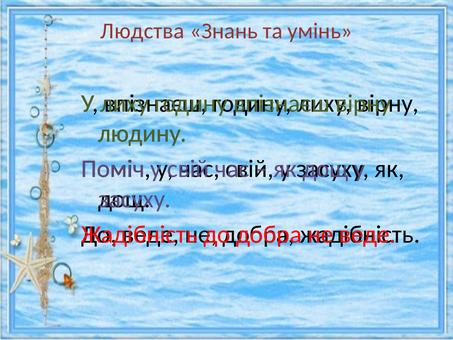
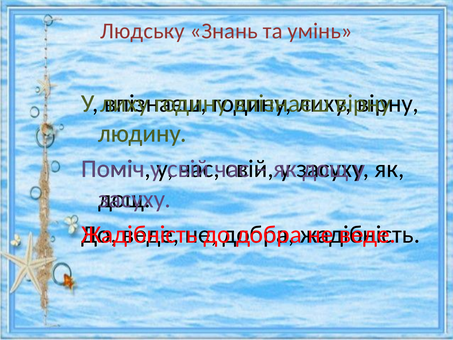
Людства: Людства -> Людську (142, 31)
